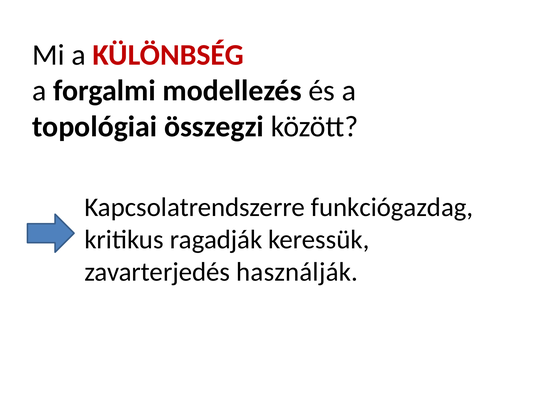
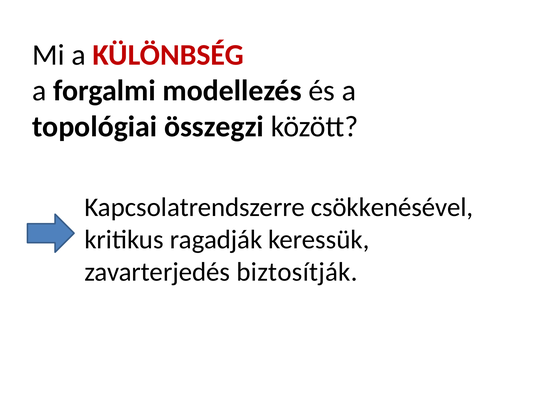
funkciógazdag: funkciógazdag -> csökkenésével (392, 208)
használják: használják -> biztosítják (297, 272)
